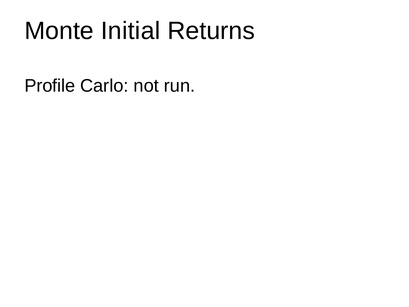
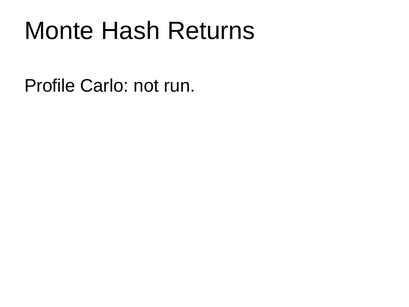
Initial: Initial -> Hash (131, 31)
